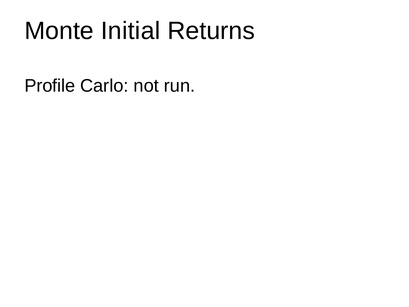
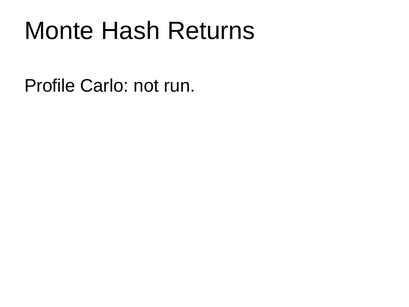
Initial: Initial -> Hash (131, 31)
